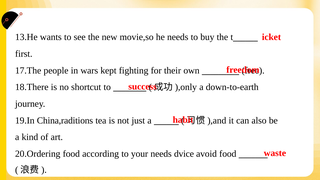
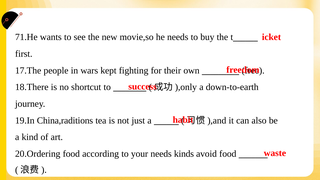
13.He: 13.He -> 71.He (26, 37)
dvice: dvice -> kinds (184, 154)
